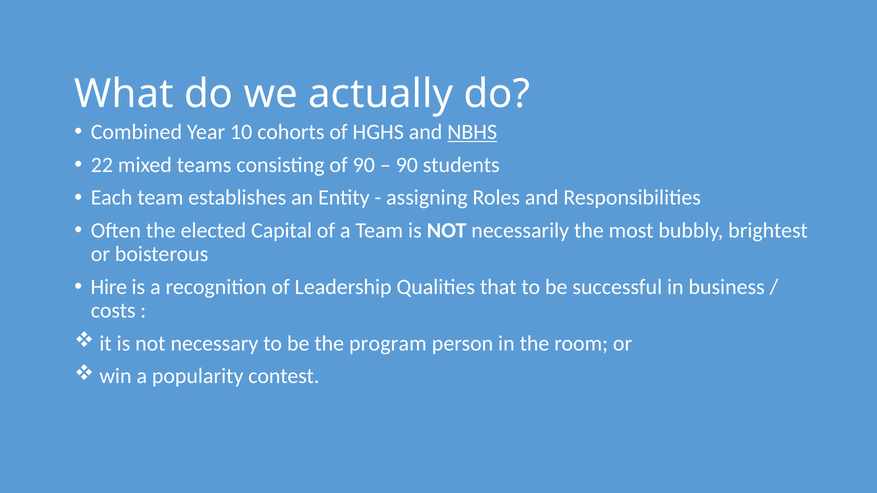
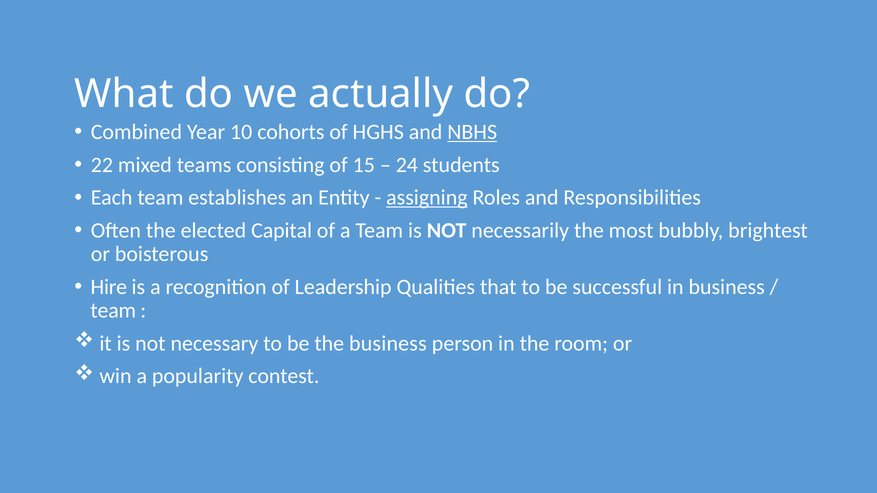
of 90: 90 -> 15 (364, 165)
90: 90 -> 24 (407, 165)
assigning underline: none -> present (427, 198)
costs: costs -> team (113, 311)
the program: program -> business (388, 344)
